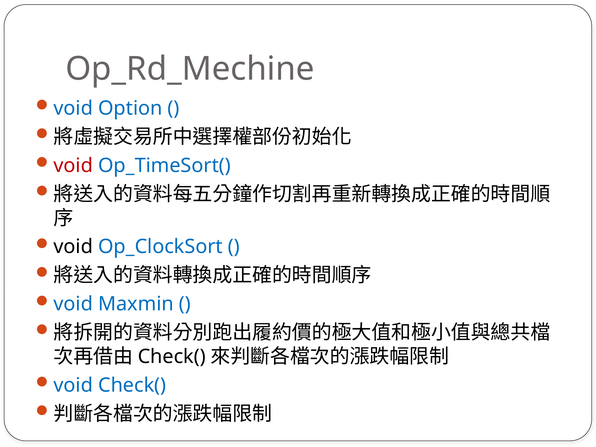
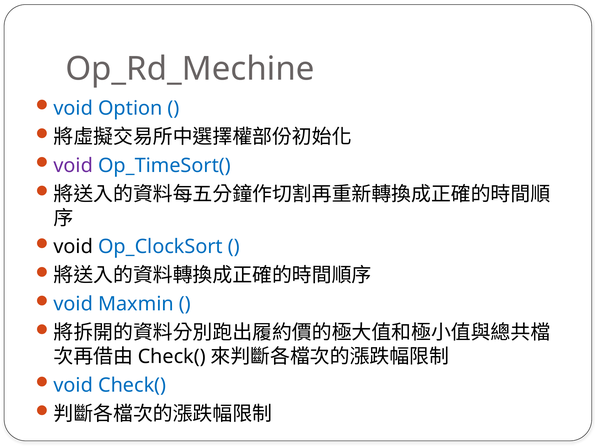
void colour: red -> purple (73, 166)
